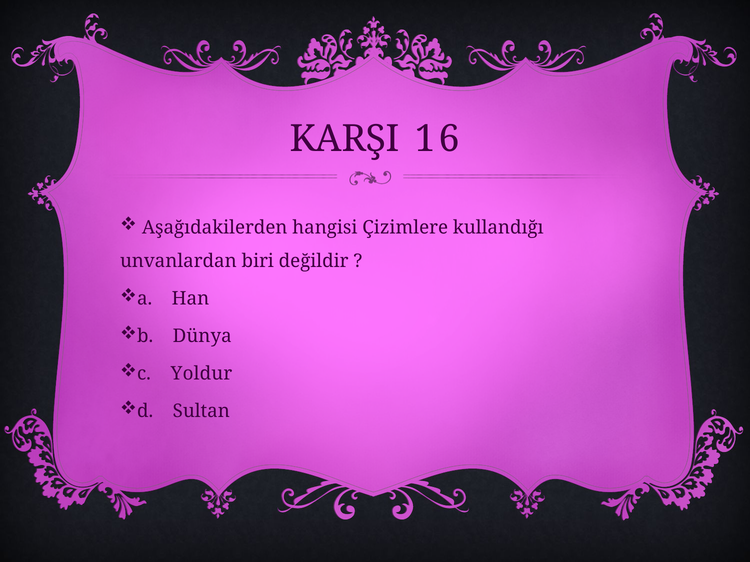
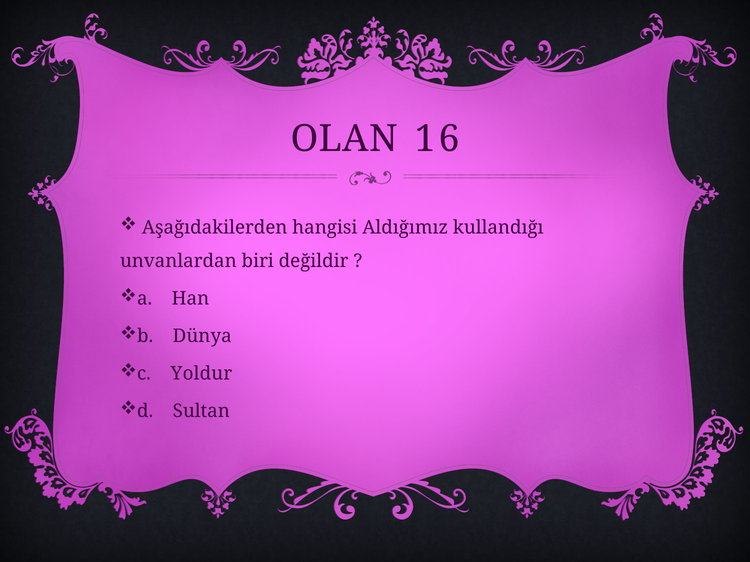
KARŞI: KARŞI -> OLAN (344, 139)
Çizimlere: Çizimlere -> Aldığımız (405, 228)
